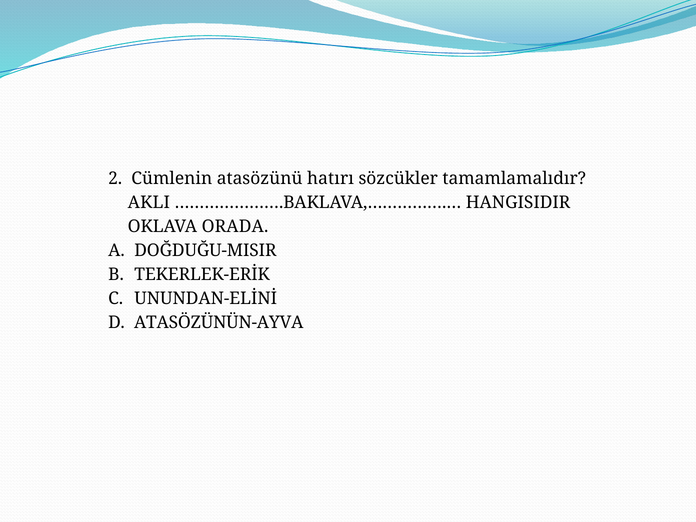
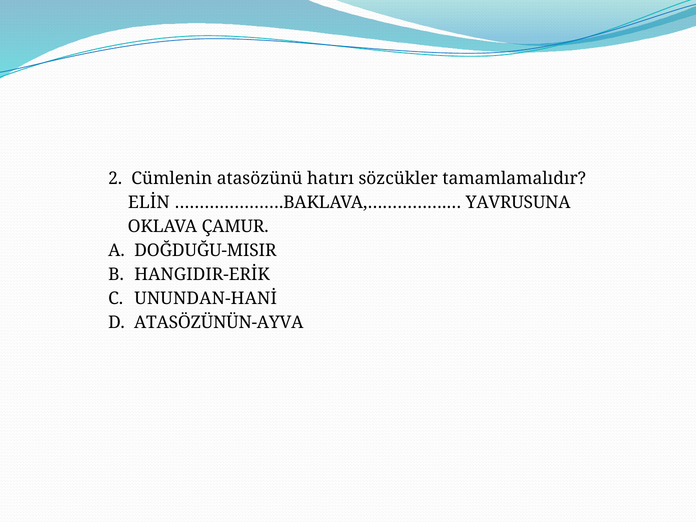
AKLI: AKLI -> ELİN (149, 203)
HANGISIDIR: HANGISIDIR -> YAVRUSUNA (518, 203)
ORADA: ORADA -> ÇAMUR (235, 227)
TEKERLEK-ERİK: TEKERLEK-ERİK -> HANGIDIR-ERİK (202, 275)
UNUNDAN-ELİNİ: UNUNDAN-ELİNİ -> UNUNDAN-HANİ (206, 299)
